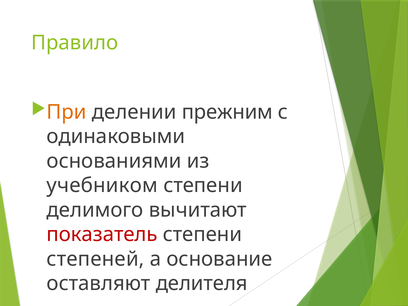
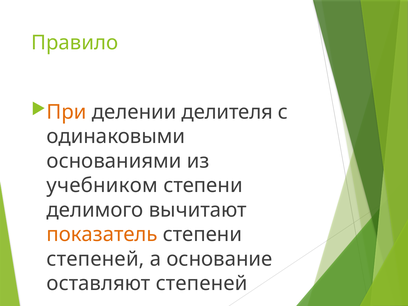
прежним: прежним -> делителя (227, 112)
показатель colour: red -> orange (102, 235)
оставляют делителя: делителя -> степеней (202, 283)
